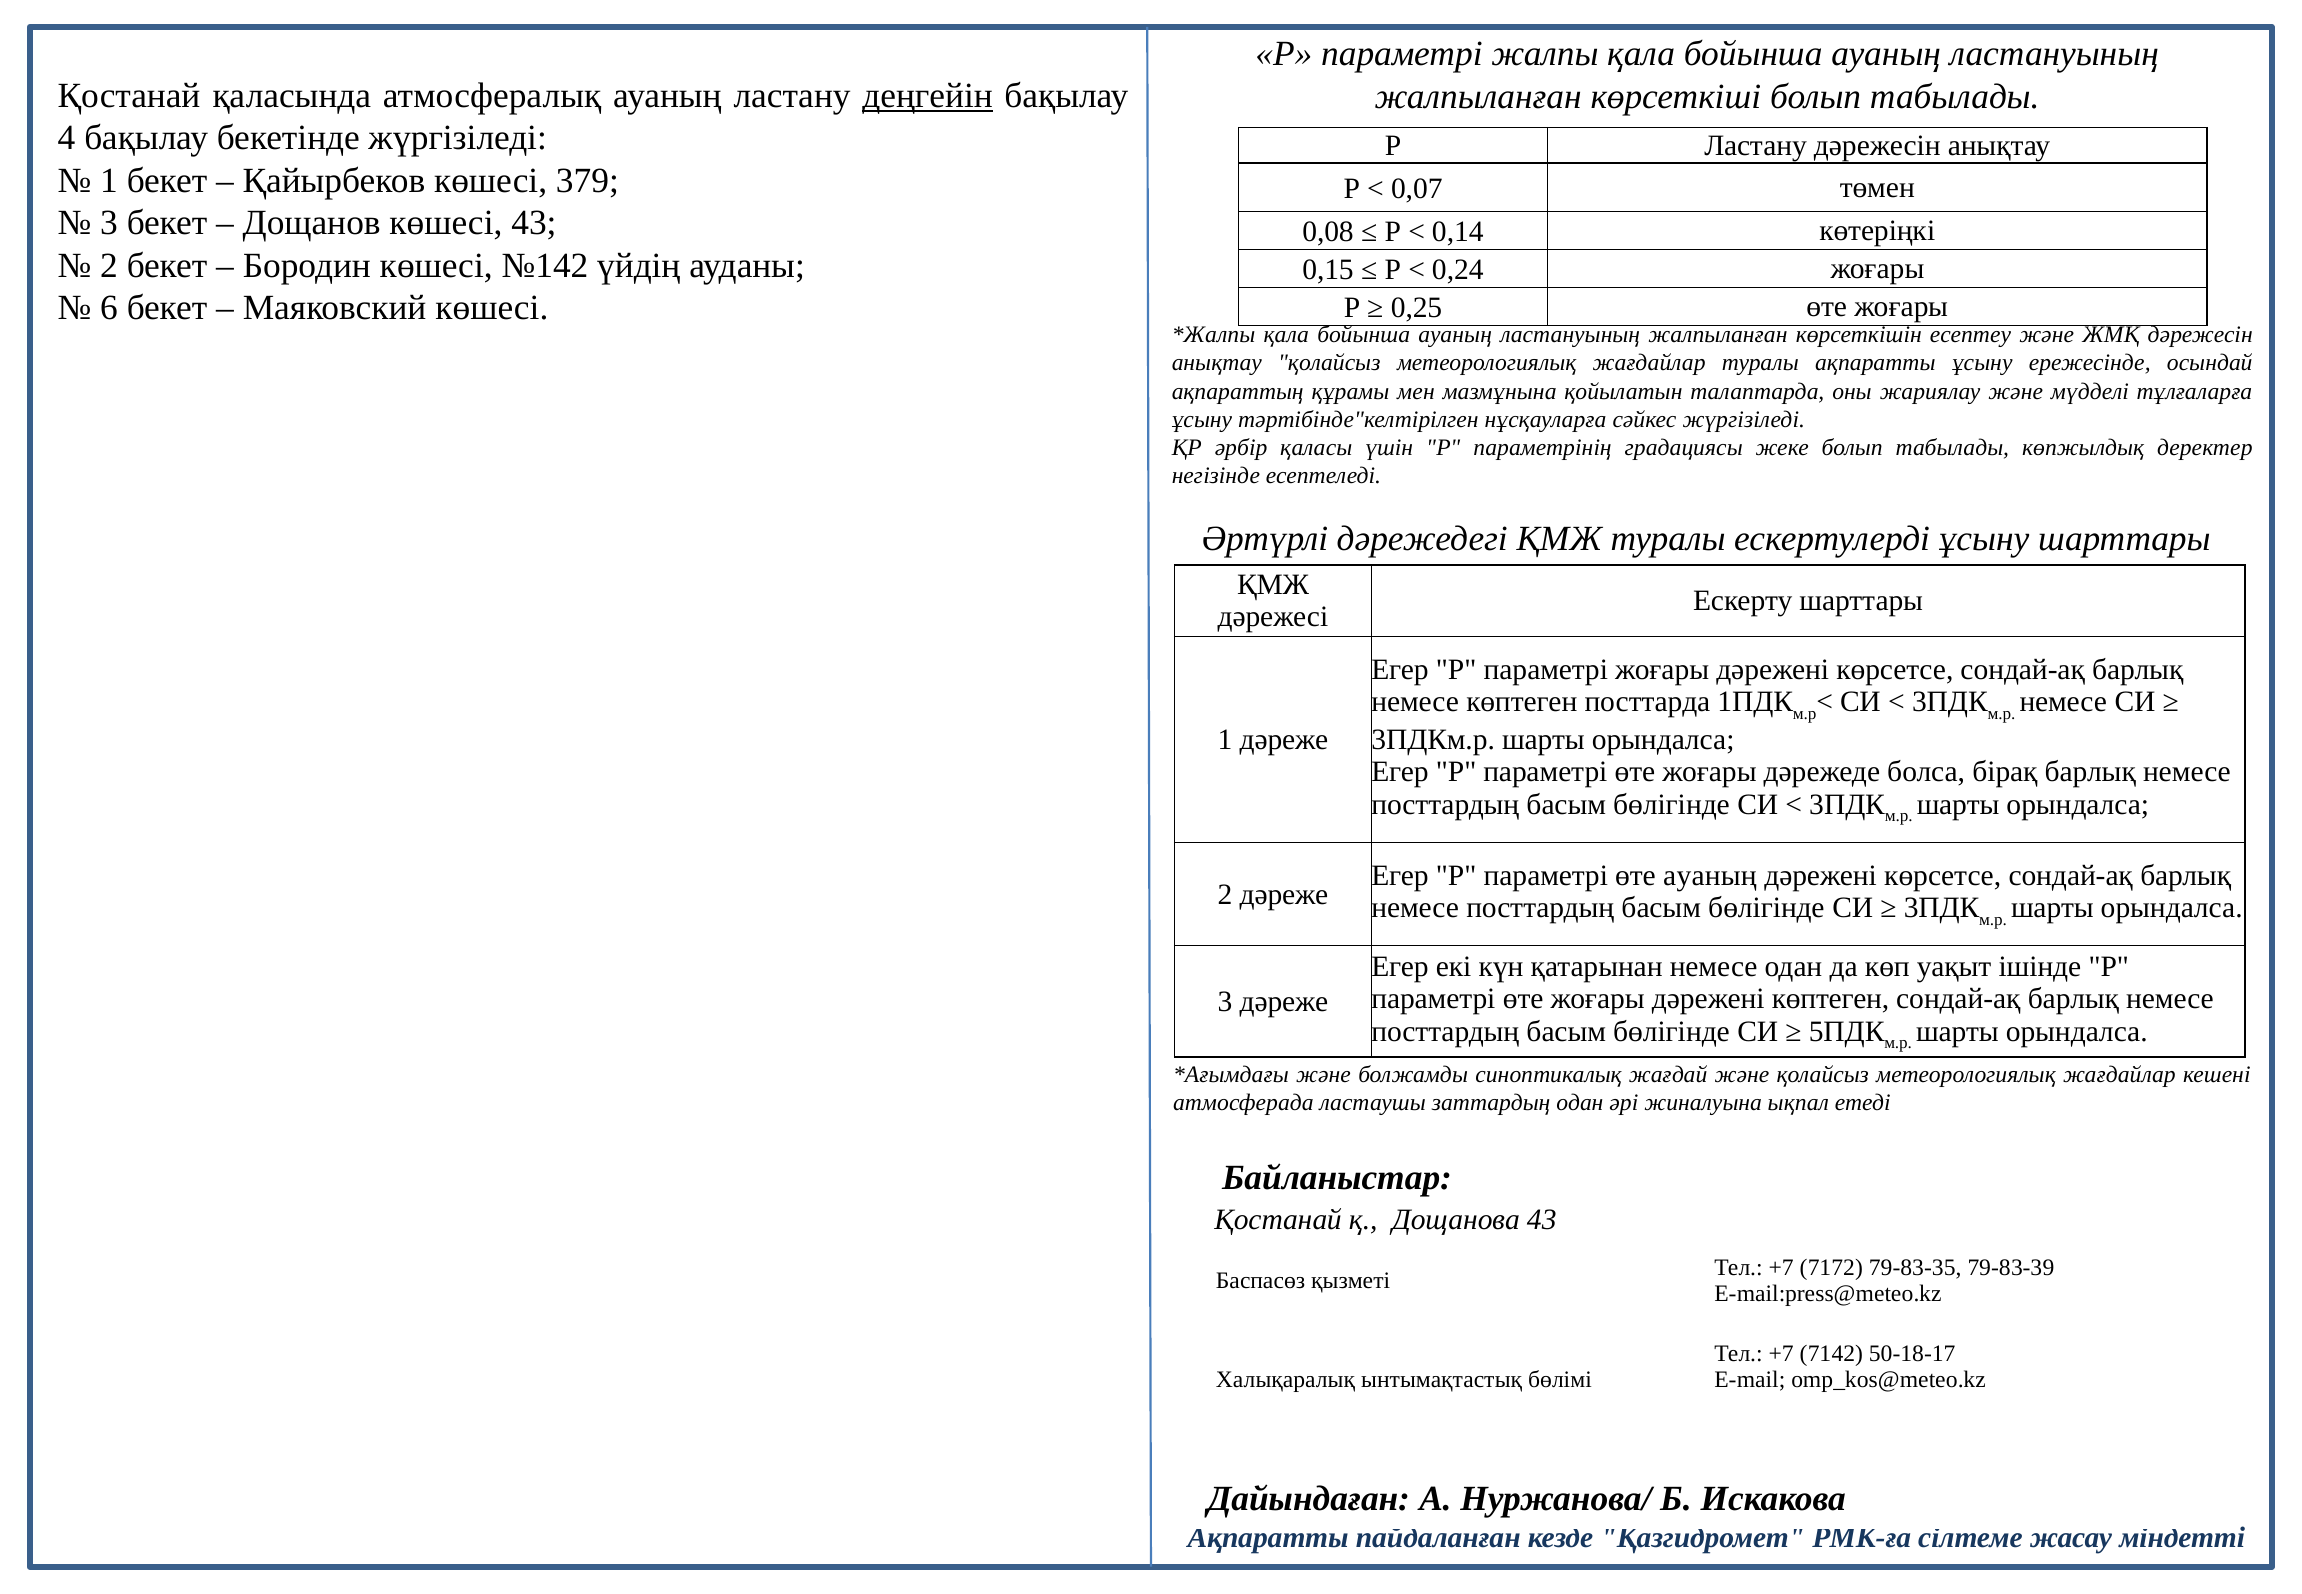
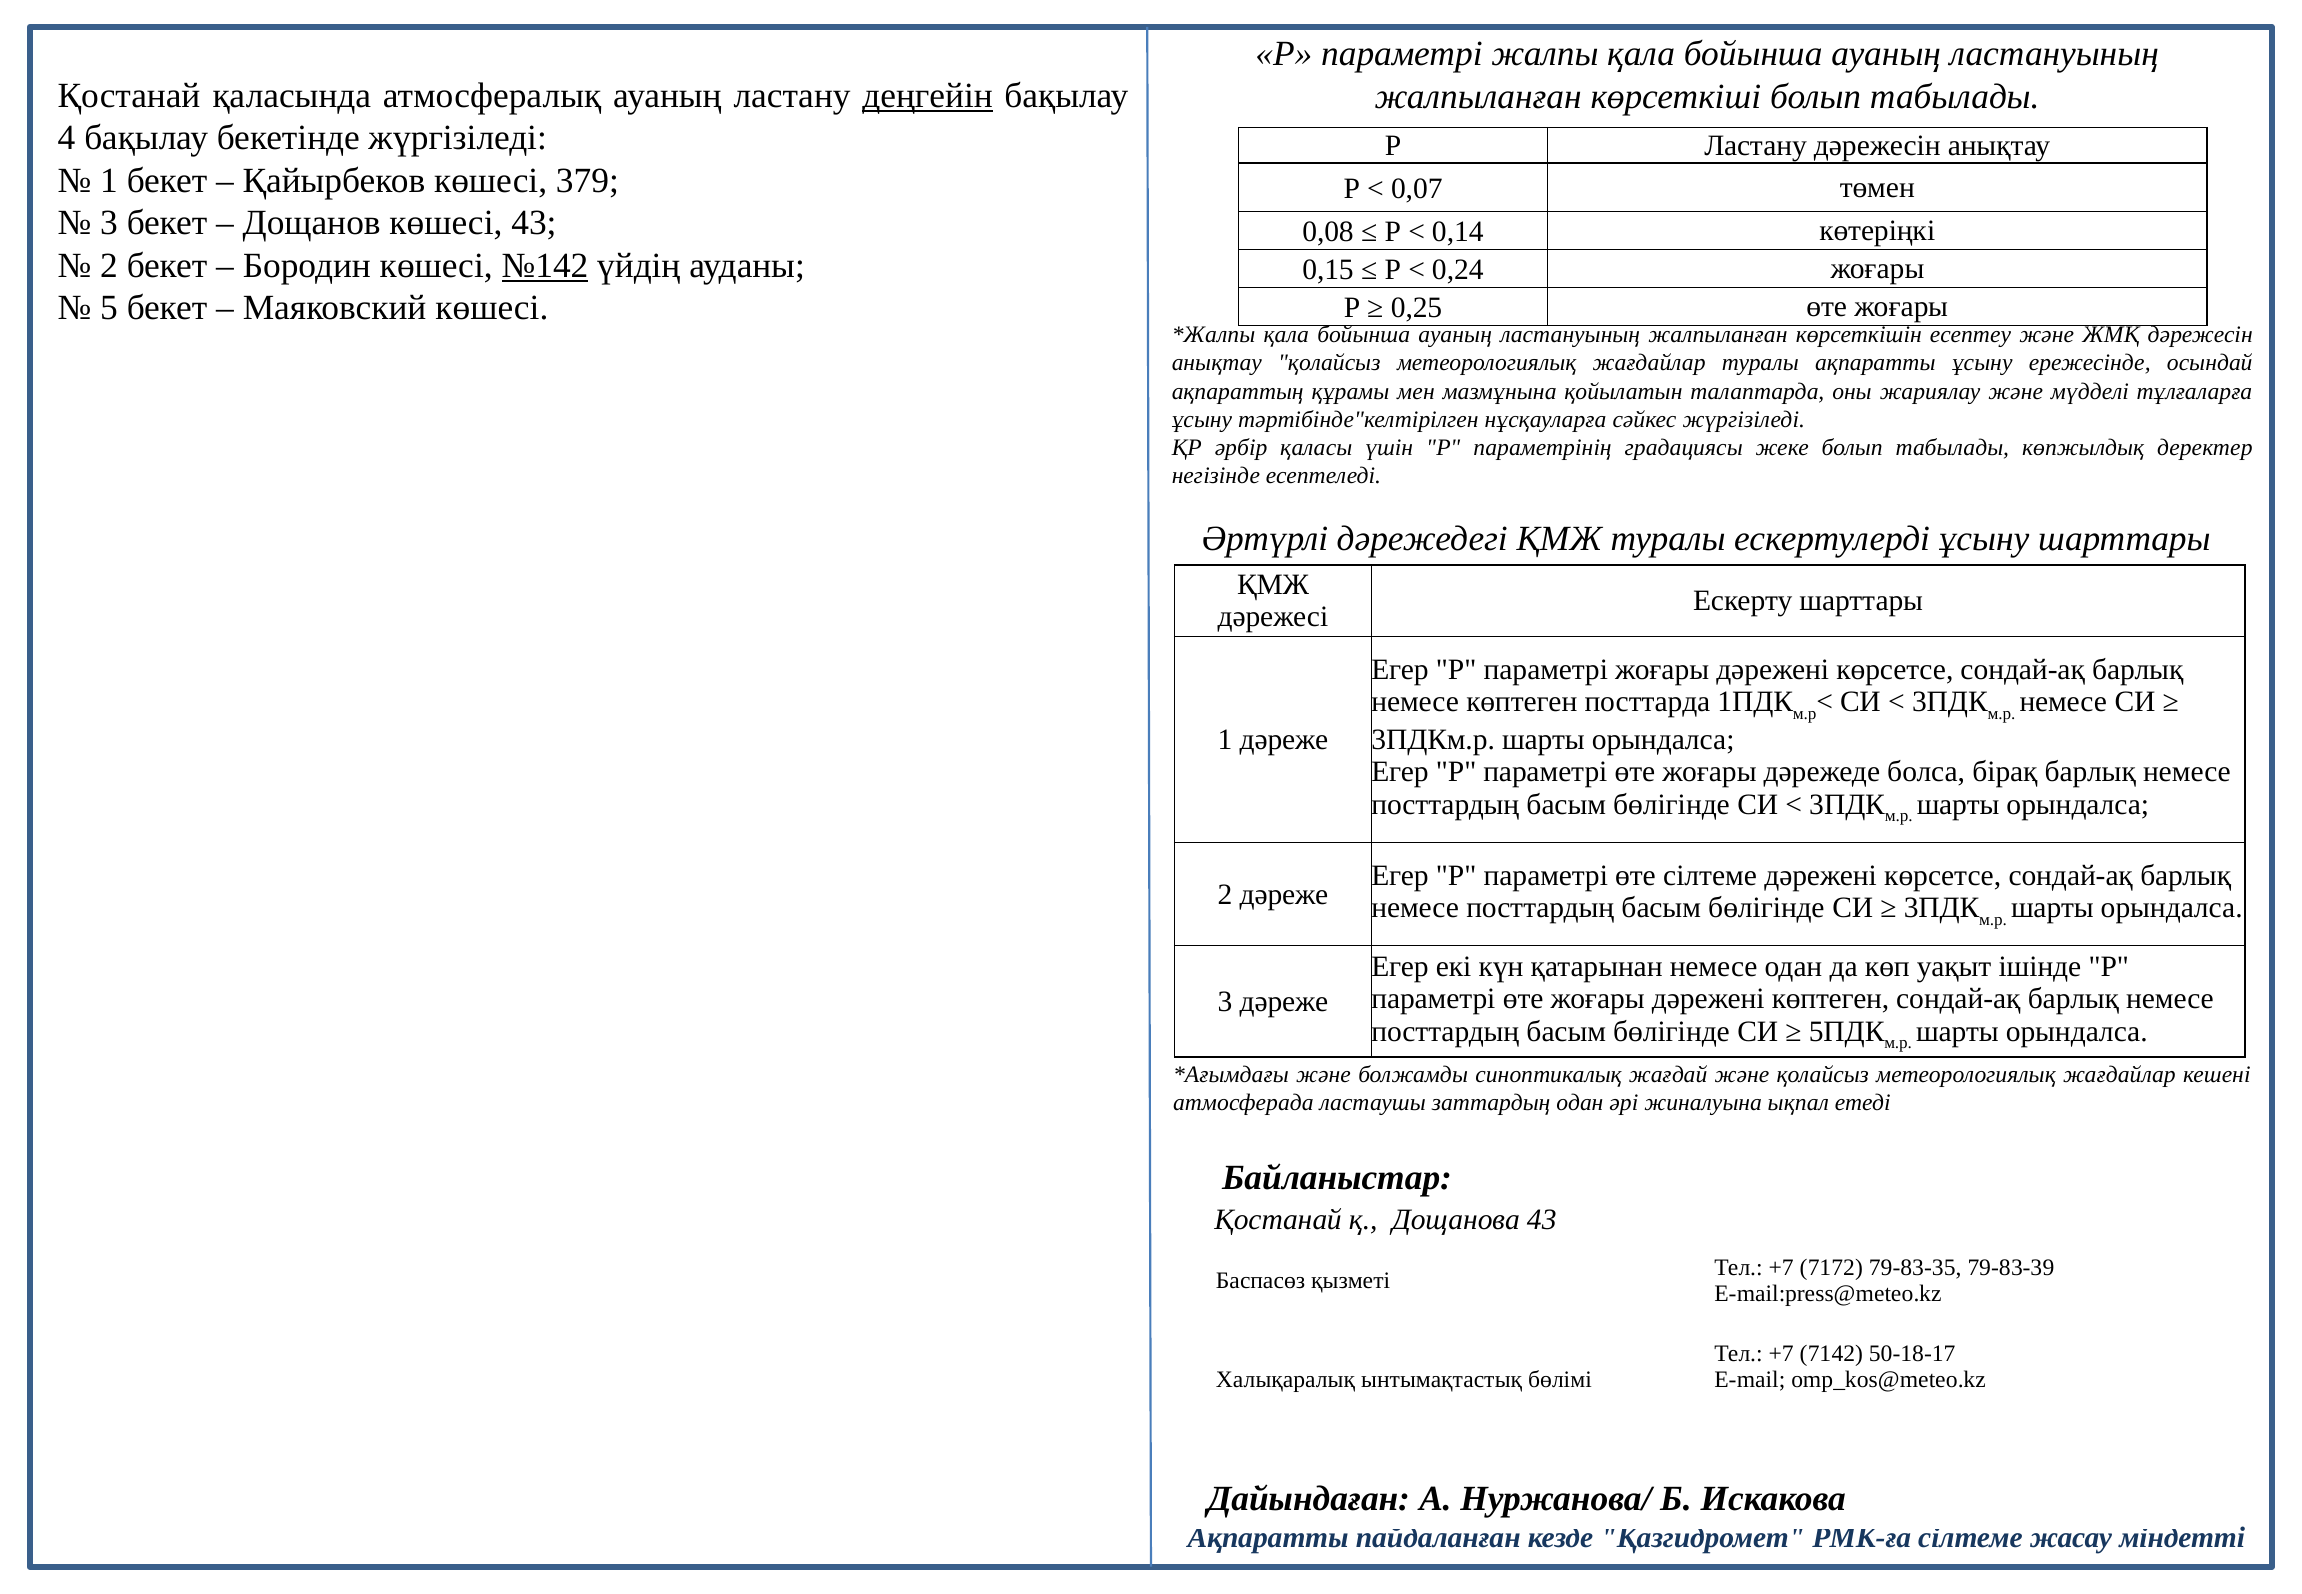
№142 underline: none -> present (545, 266)
6: 6 -> 5 (109, 308)
өте ауаның: ауаның -> сілтеме (1710, 875)
